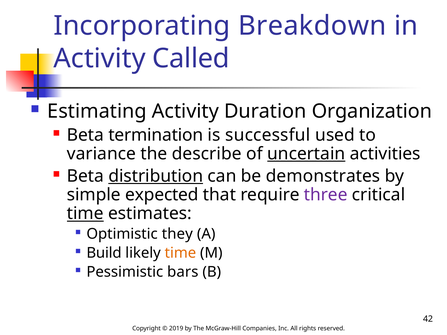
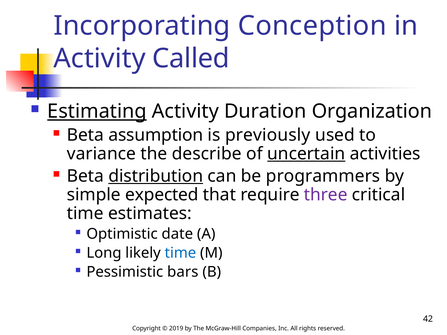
Breakdown: Breakdown -> Conception (312, 26)
Estimating underline: none -> present (97, 111)
termination: termination -> assumption (156, 135)
successful: successful -> previously (268, 135)
demonstrates: demonstrates -> programmers (323, 176)
time underline: present -> none (85, 214)
they: they -> date (177, 234)
Build: Build -> Long (104, 253)
time colour: orange -> blue (180, 253)
